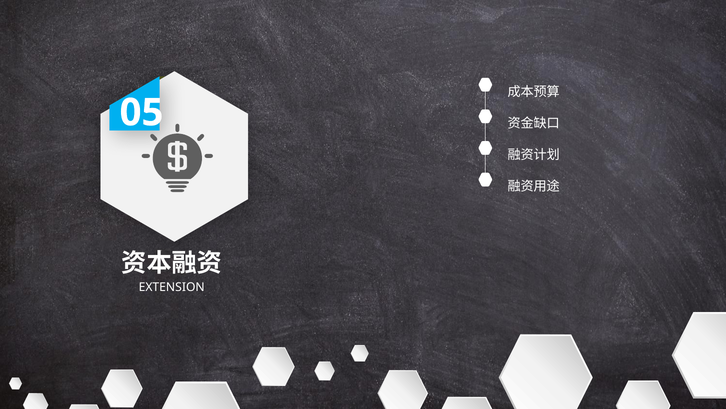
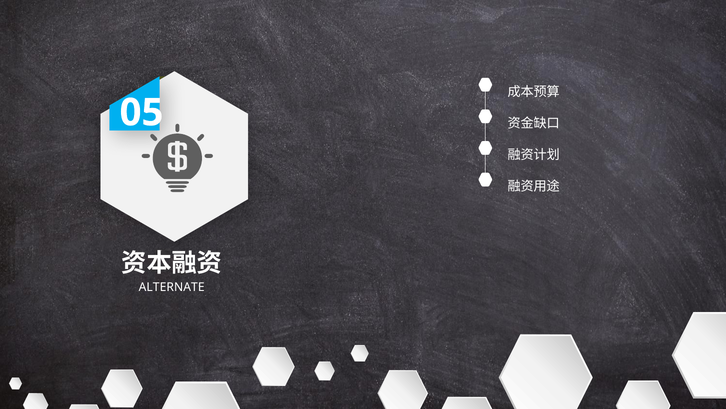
EXTENSION: EXTENSION -> ALTERNATE (172, 287)
